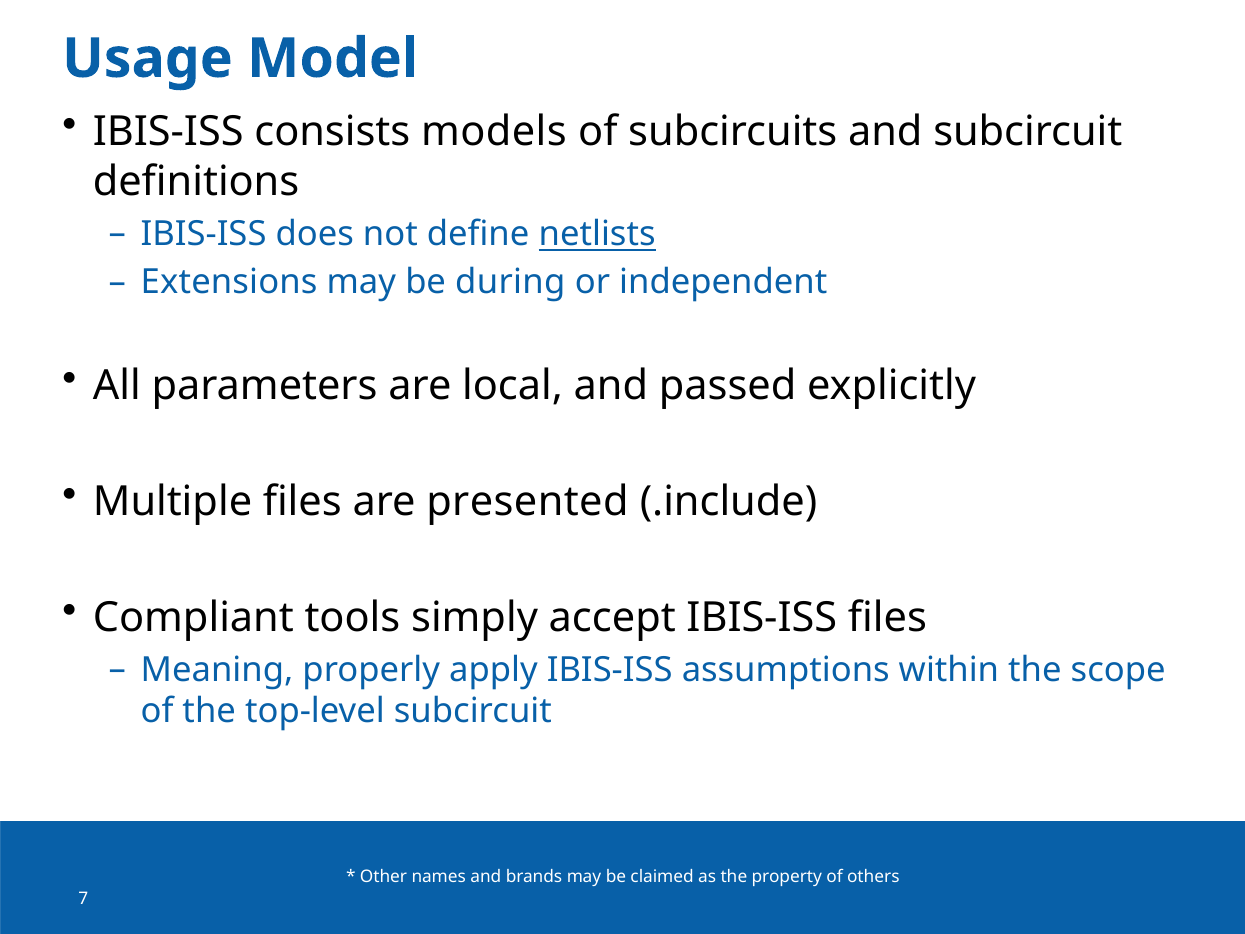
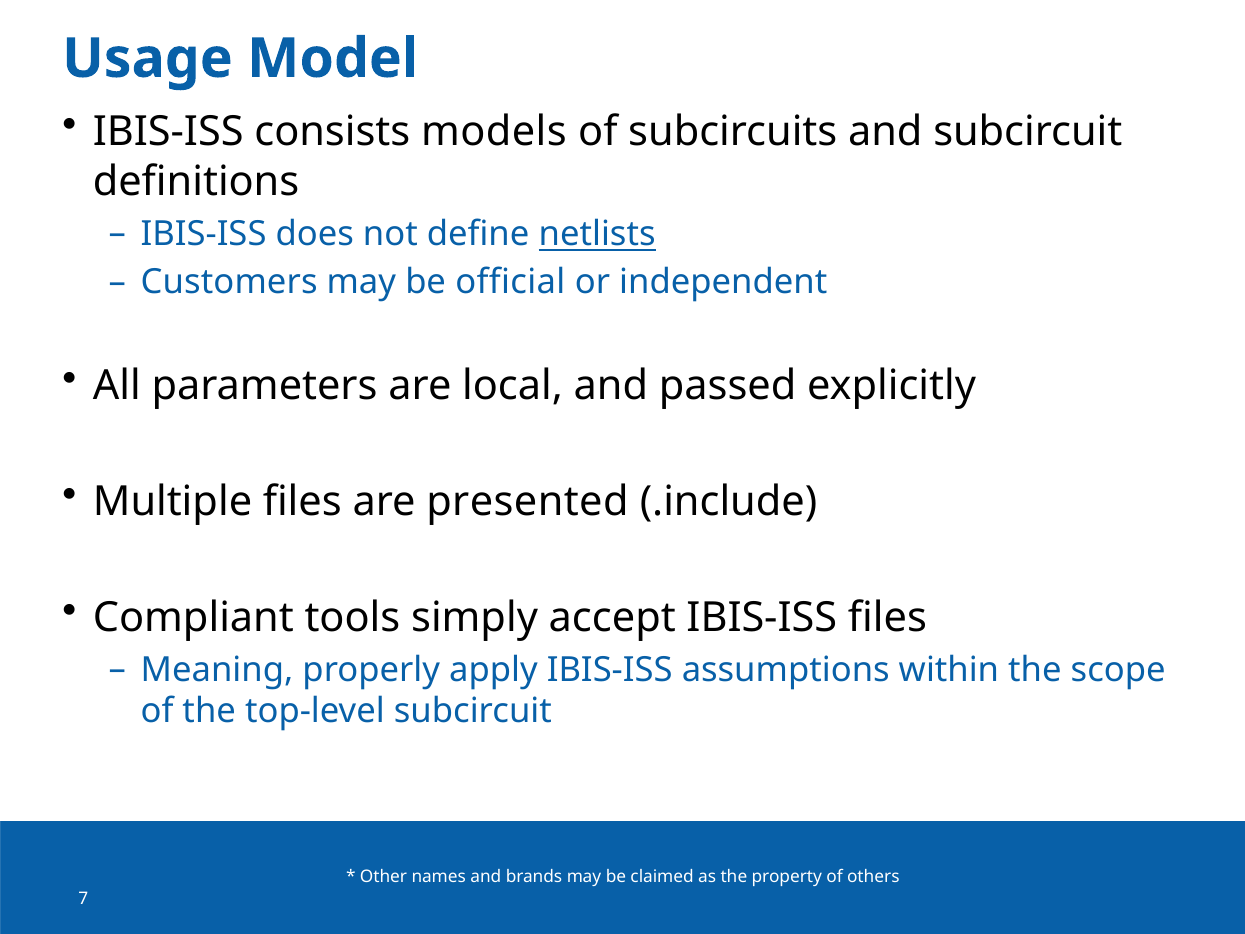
Extensions: Extensions -> Customers (229, 282)
during: during -> official (510, 282)
